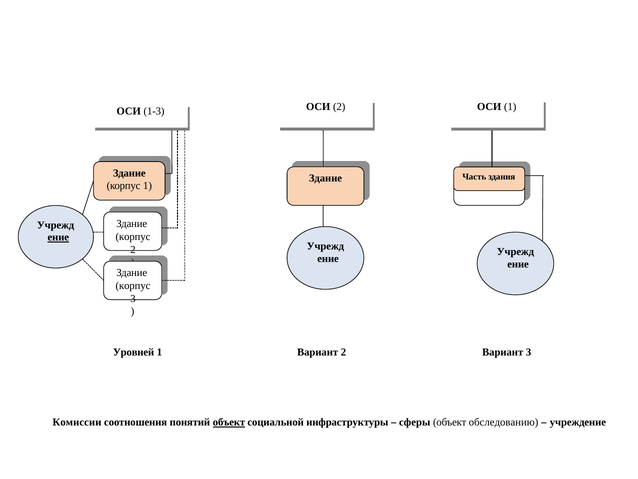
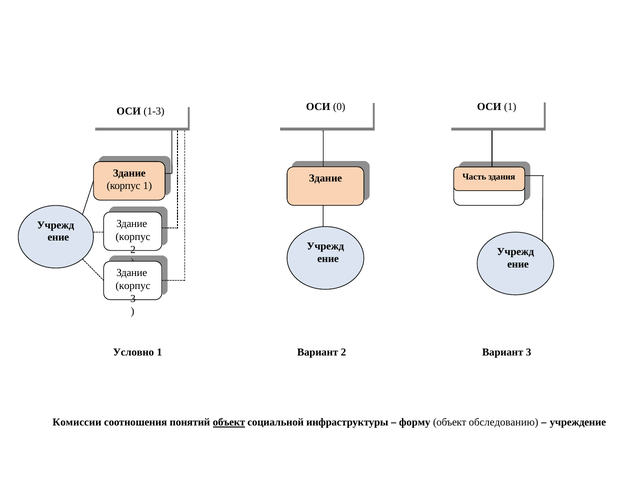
ОСИ 2: 2 -> 0 (339, 107)
ение underline: present -> none (58, 237)
Уровней: Уровней -> Условно (134, 352)
сферы: сферы -> форму (415, 422)
